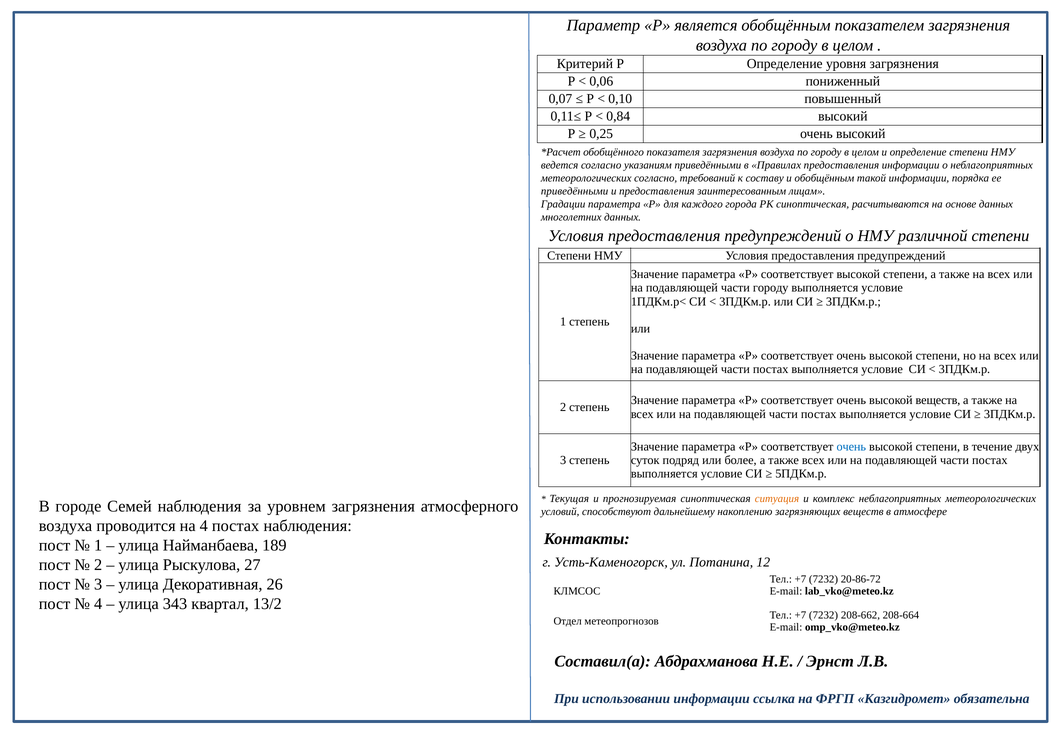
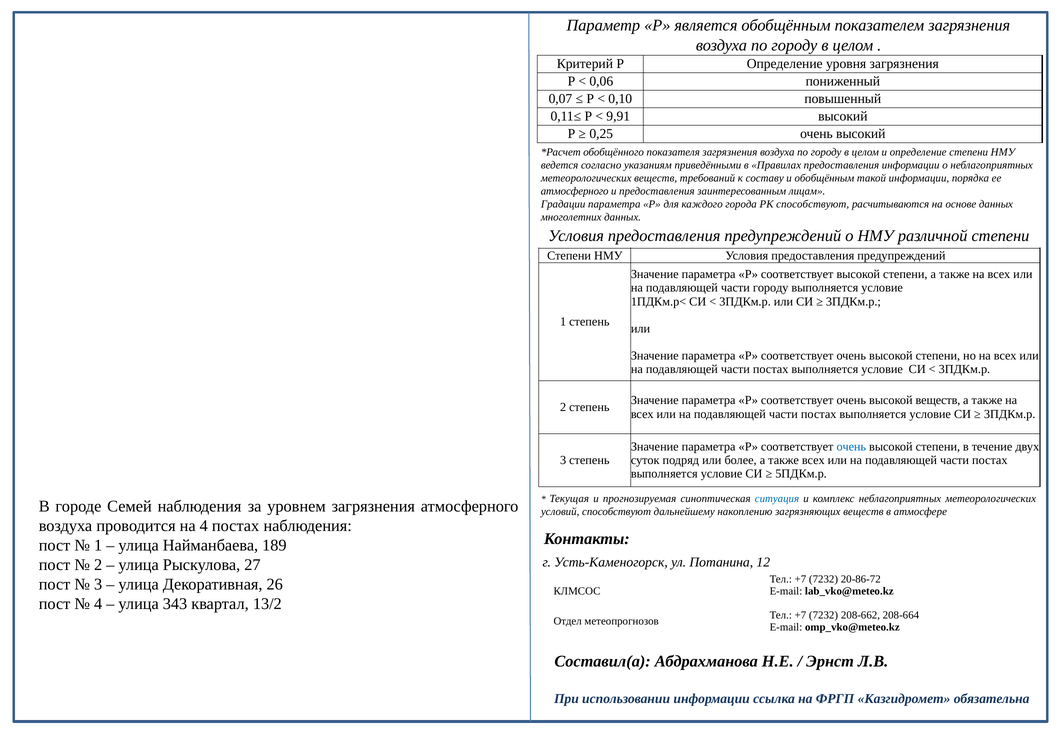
0,84: 0,84 -> 9,91 (618, 116)
метеорологических согласно: согласно -> веществ (656, 178)
приведёнными: приведёнными -> атмосферного (575, 191)
РК синоптическая: синоптическая -> способствуют (813, 205)
ситуация colour: orange -> blue (777, 499)
